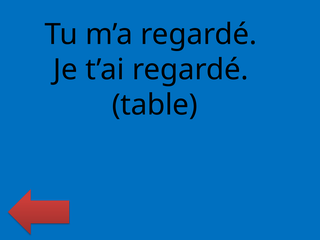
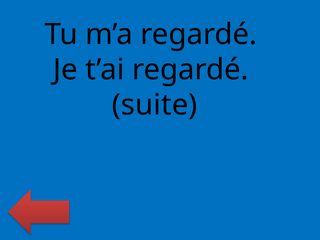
table: table -> suite (155, 105)
